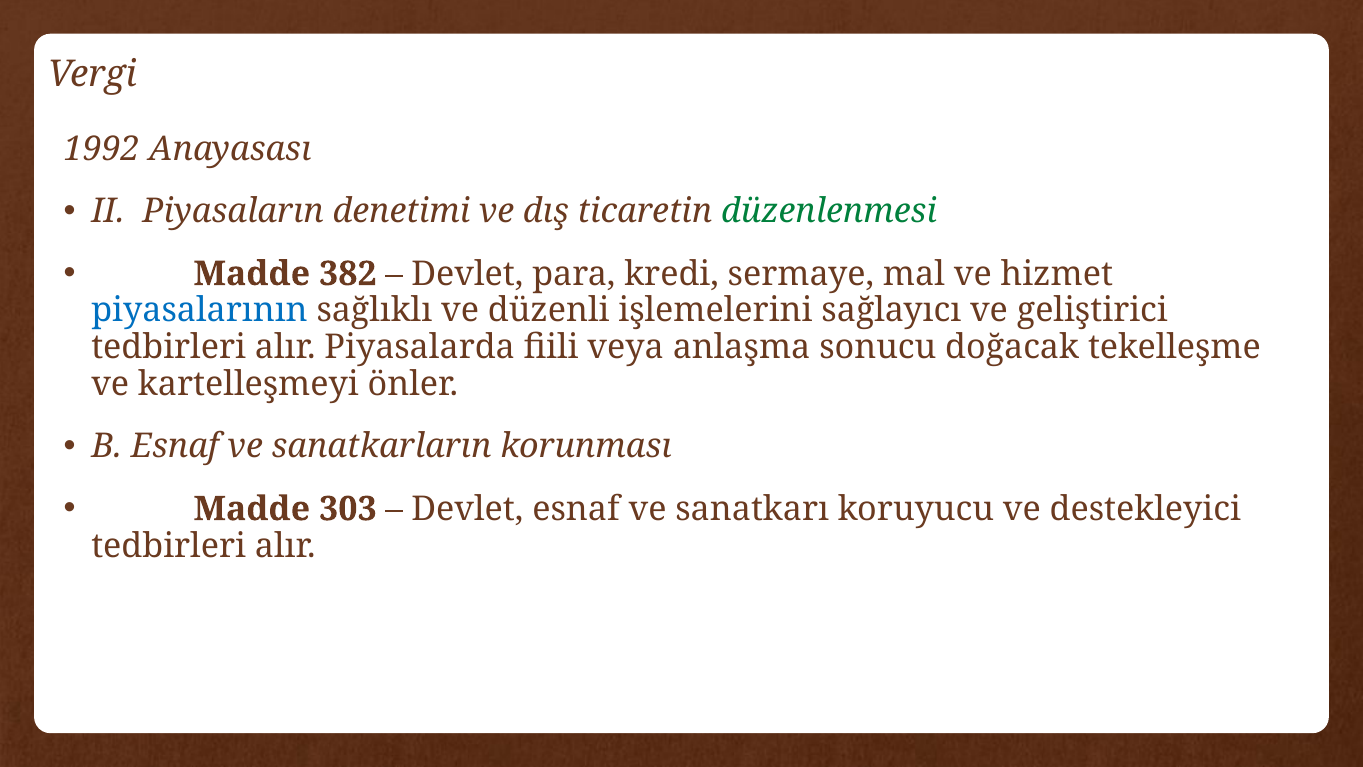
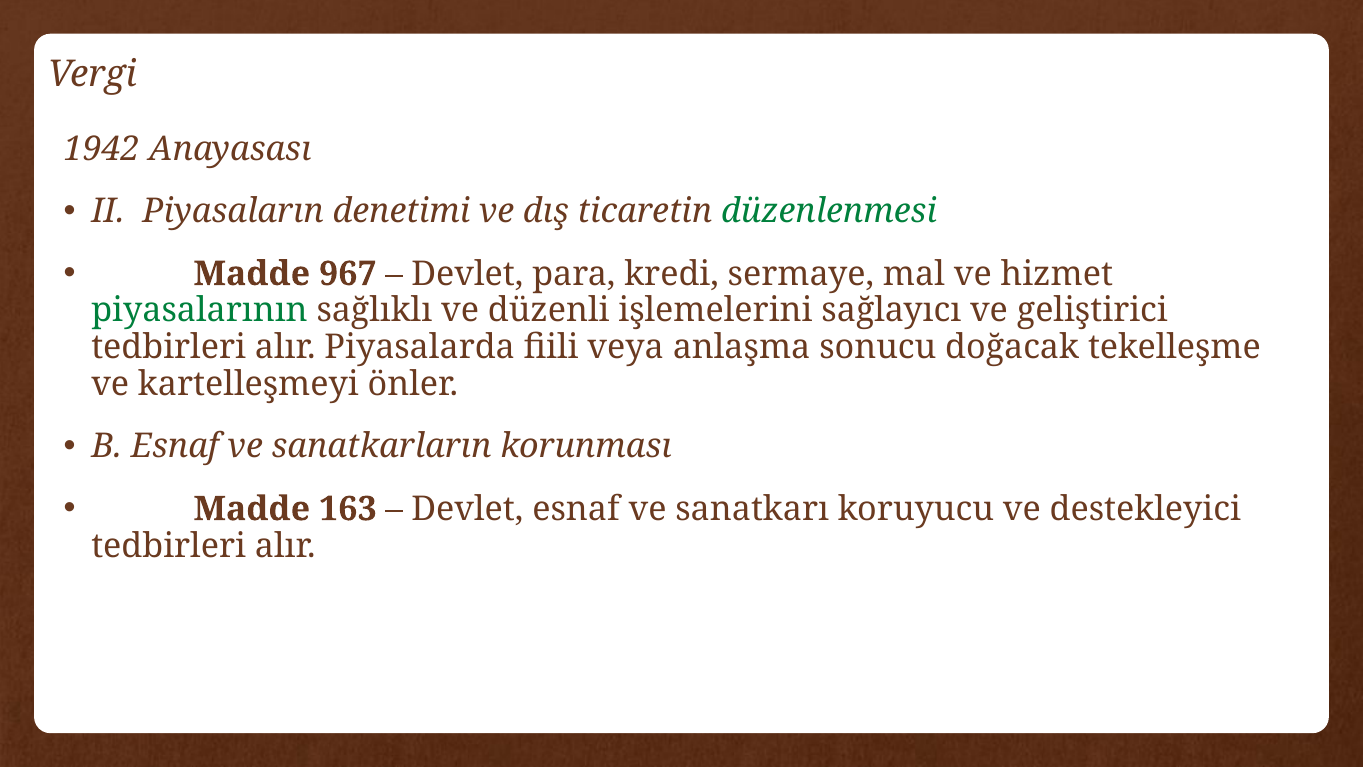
1992: 1992 -> 1942 (102, 149)
382: 382 -> 967 (348, 274)
piyasalarının colour: blue -> green (199, 311)
303: 303 -> 163 (348, 509)
